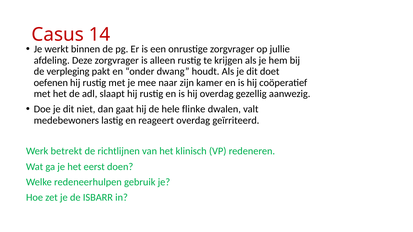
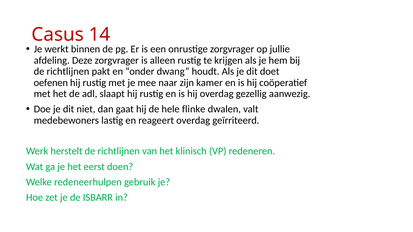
verpleging: verpleging -> richtlijnen (68, 72)
betrekt: betrekt -> herstelt (66, 151)
